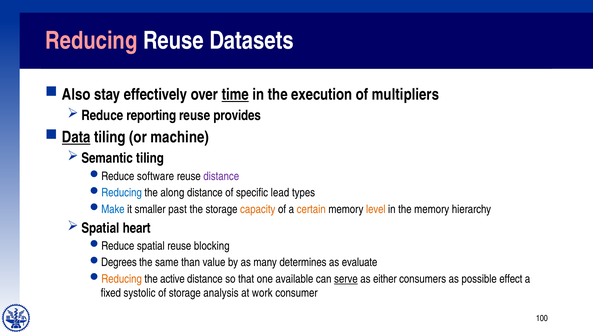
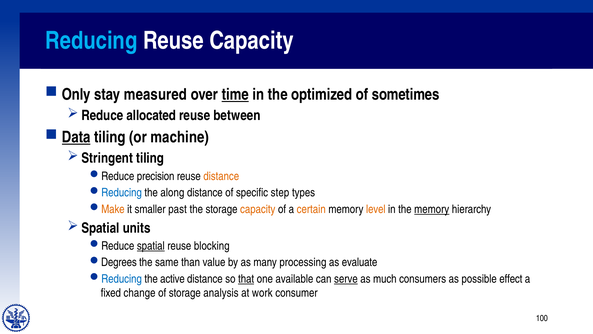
Reducing colour: pink -> light blue (91, 41)
Reuse Datasets: Datasets -> Capacity (252, 41)
Also: Also -> Only (76, 94)
effectively: effectively -> measured (155, 94)
execution: execution -> optimized (322, 94)
multipliers: multipliers -> sometimes (406, 94)
reporting: reporting -> allocated (151, 115)
provides: provides -> between (237, 115)
Semantic: Semantic -> Stringent (107, 158)
software: software -> precision (156, 176)
distance colour: purple -> orange (221, 176)
lead: lead -> step (280, 192)
Make colour: blue -> orange (113, 209)
memory underline: none -> present (432, 209)
heart: heart -> units (137, 228)
spatial underline: none -> present (151, 246)
determines: determines -> processing (303, 262)
Reducing colour: orange -> blue (122, 279)
that underline: none -> present (246, 279)
either: either -> much (385, 279)
systolic: systolic -> change (140, 293)
